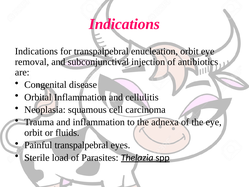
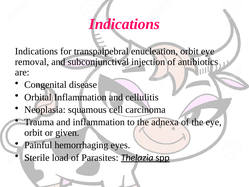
fluids: fluids -> given (67, 132)
Painful transpalpebral: transpalpebral -> hemorrhaging (81, 145)
